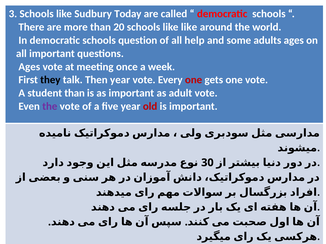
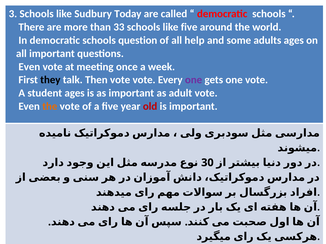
20: 20 -> 33 (119, 27)
like like: like -> five (189, 27)
Ages: Ages -> Even (29, 67)
Then year: year -> vote (120, 80)
one colour: red -> purple (194, 80)
student than: than -> ages (75, 93)
the colour: purple -> orange (50, 107)
